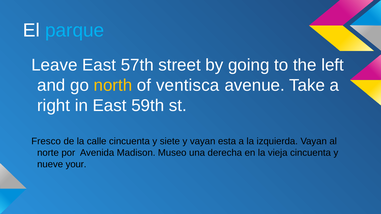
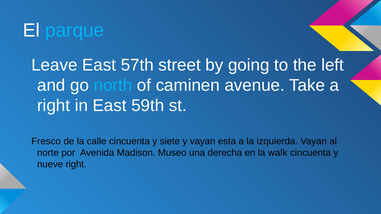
north colour: yellow -> light blue (113, 85)
ventisca: ventisca -> caminen (188, 85)
vieja: vieja -> walk (278, 153)
nueve your: your -> right (76, 164)
